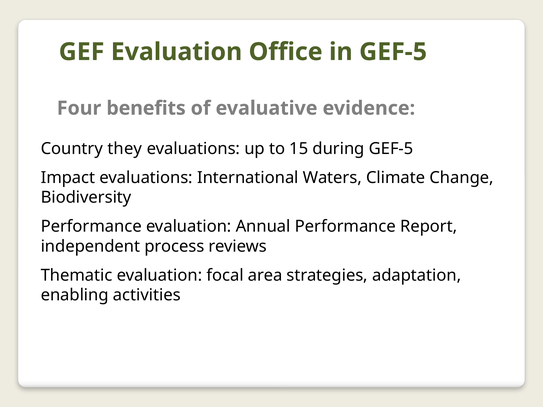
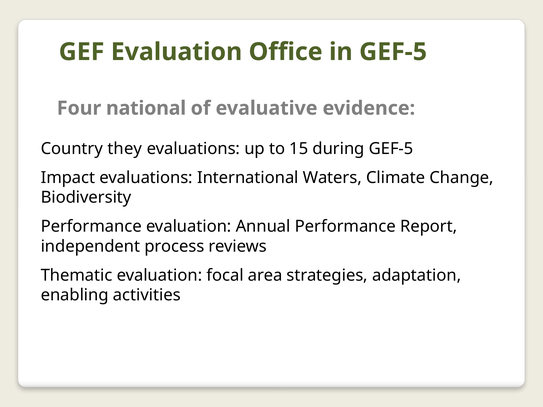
benefits: benefits -> national (146, 108)
